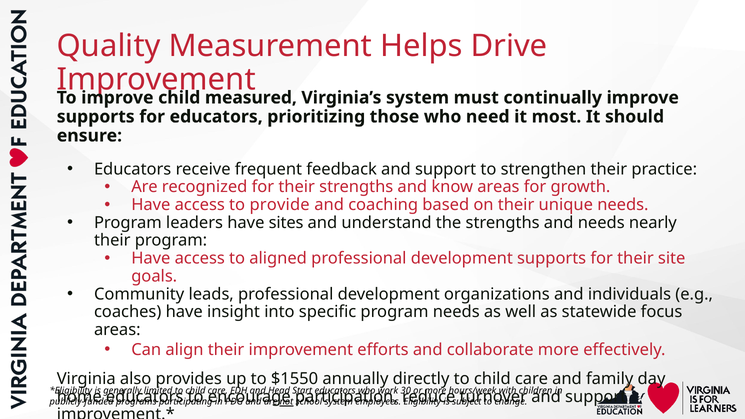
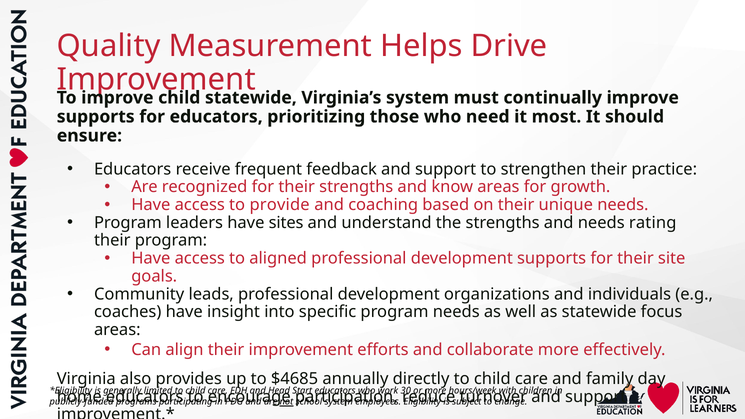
measured: measured -> statewide (251, 98)
nearly: nearly -> rating (653, 223)
$1550: $1550 -> $4685 (295, 379)
